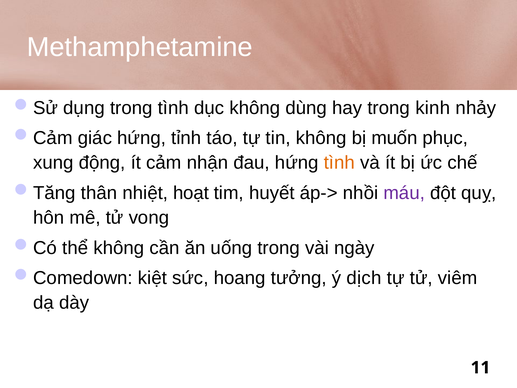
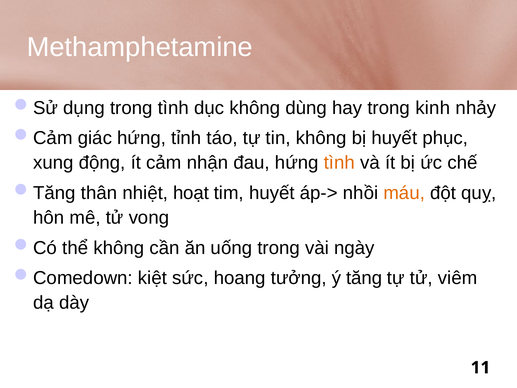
bị muốn: muốn -> huyết (394, 138)
máu colour: purple -> orange (404, 193)
dịch: dịch -> tăng (364, 278)
